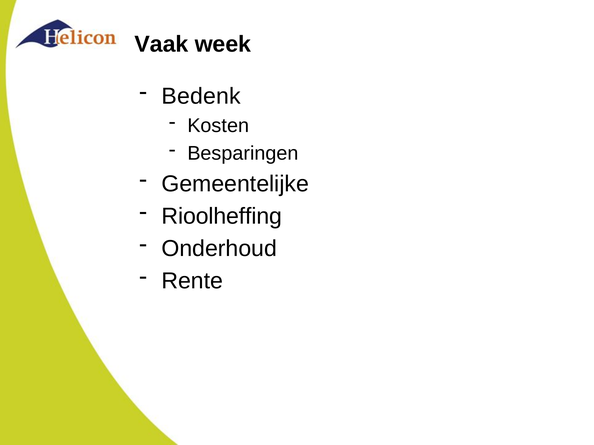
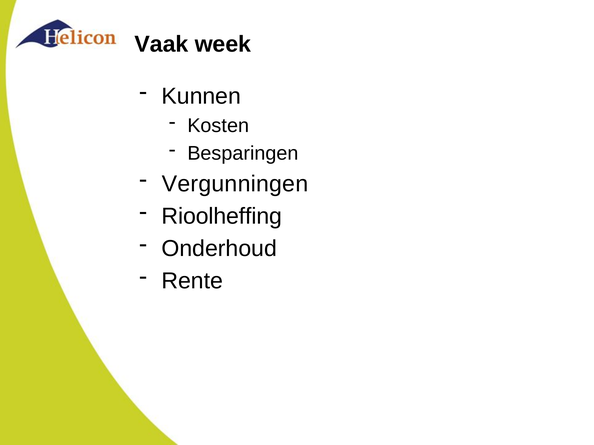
Bedenk: Bedenk -> Kunnen (201, 96)
Gemeentelijke: Gemeentelijke -> Vergunningen (235, 184)
